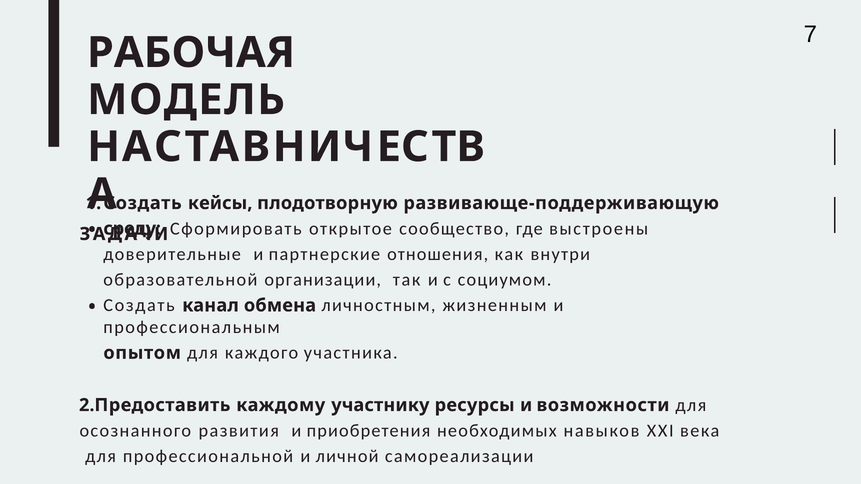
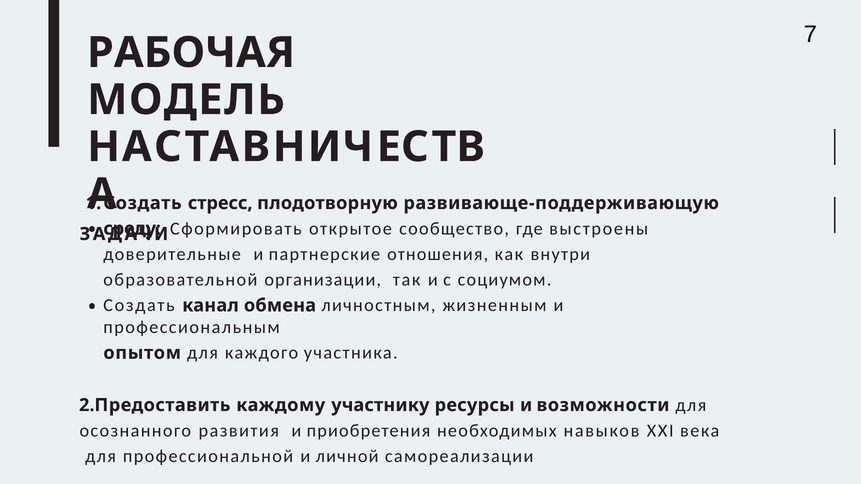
кейсы: кейсы -> стресс (220, 203)
